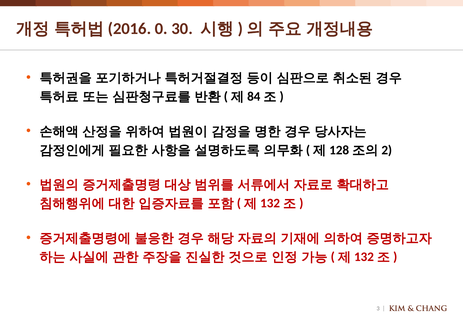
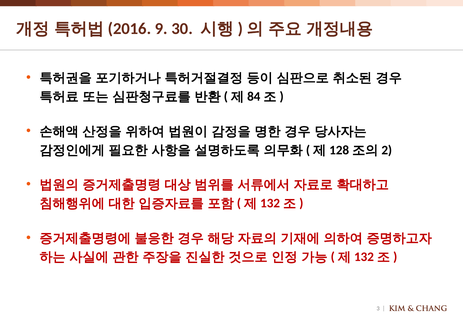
0: 0 -> 9 (161, 29)
